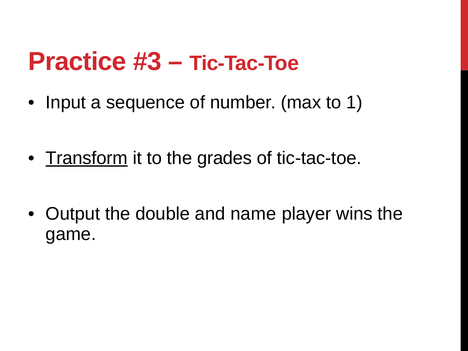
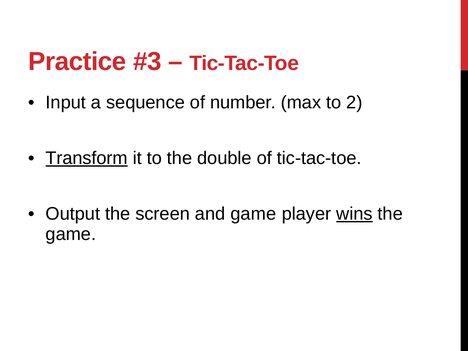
1: 1 -> 2 (354, 102)
grades: grades -> double (224, 158)
double: double -> screen (163, 214)
and name: name -> game (253, 214)
wins underline: none -> present (354, 214)
